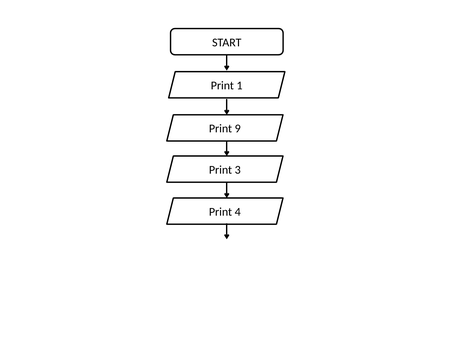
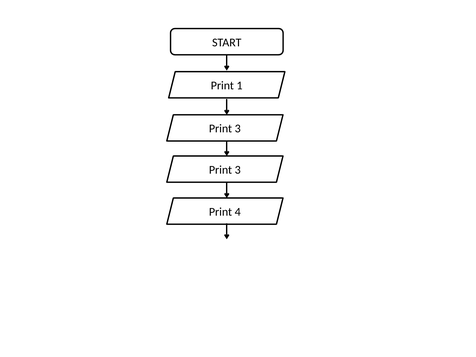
9: 9 -> 3 (238, 129)
